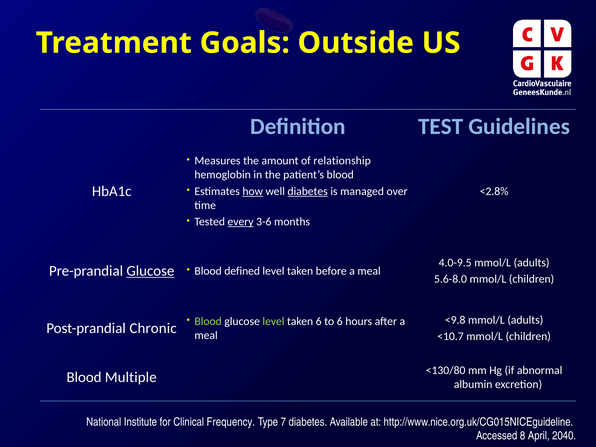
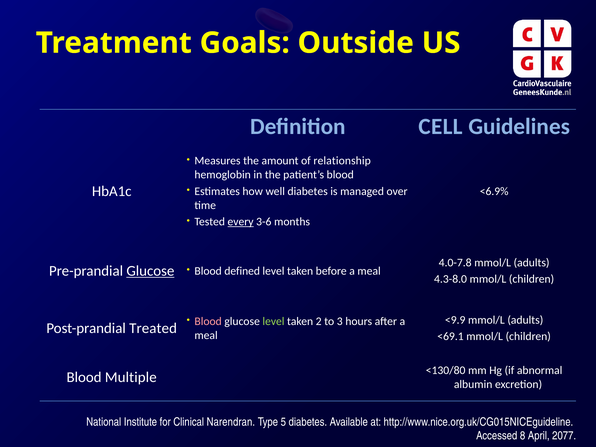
TEST: TEST -> CELL (441, 127)
<2.8%: <2.8% -> <6.9% (494, 191)
how underline: present -> none (253, 191)
diabetes underline: present -> none (308, 191)
4.0-9.5: 4.0-9.5 -> 4.0-7.8 (455, 263)
5.6-8.0: 5.6-8.0 -> 4.3-8.0 (450, 279)
<9.8: <9.8 -> <9.9 (455, 320)
Blood colour: light green -> pink (208, 321)
taken 6: 6 -> 2 (319, 321)
to 6: 6 -> 3 (340, 321)
Chronic: Chronic -> Treated (153, 328)
<10.7: <10.7 -> <69.1 (450, 337)
Frequency: Frequency -> Narendran (231, 422)
7: 7 -> 5 (283, 422)
2040: 2040 -> 2077 (564, 436)
